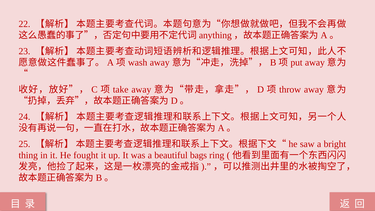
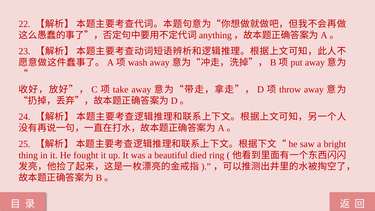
bags: bags -> died (198, 155)
